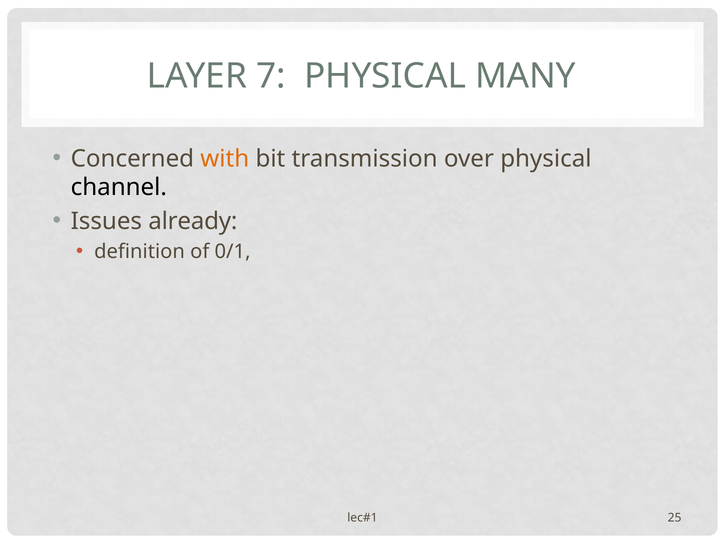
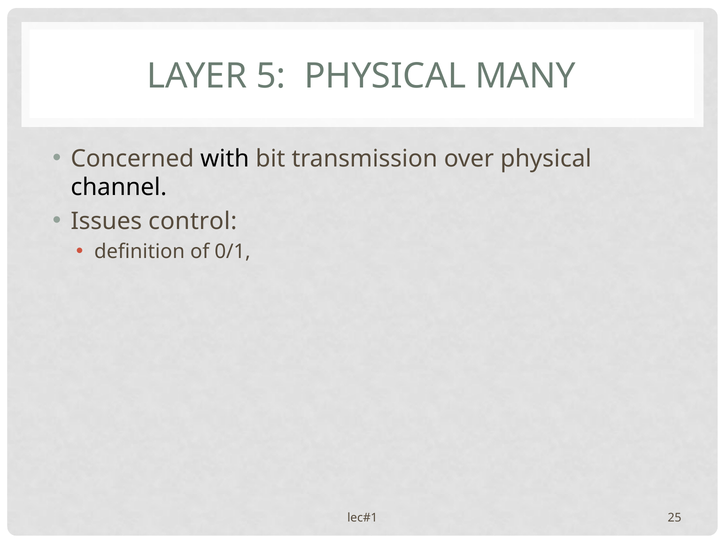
7: 7 -> 5 (271, 76)
with colour: orange -> black (225, 159)
already: already -> control (193, 222)
